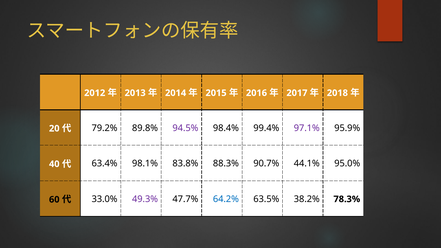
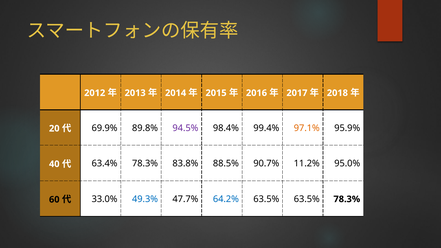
79.2%: 79.2% -> 69.9% (105, 128)
97.1% colour: purple -> orange (307, 128)
63.4% 98.1%: 98.1% -> 78.3% (145, 164)
88.3%: 88.3% -> 88.5% (226, 164)
44.1%: 44.1% -> 11.2% (307, 164)
49.3% colour: purple -> blue (145, 199)
63.5% 38.2%: 38.2% -> 63.5% (307, 199)
